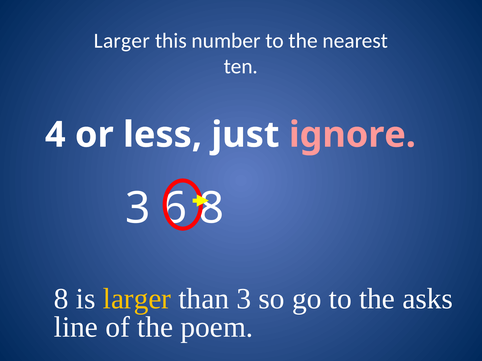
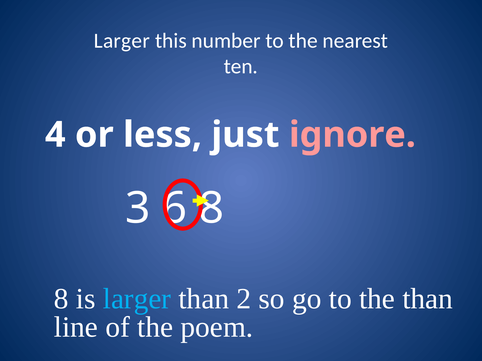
larger colour: yellow -> light blue (137, 299)
than 3: 3 -> 2 (244, 299)
the asks: asks -> than (428, 299)
